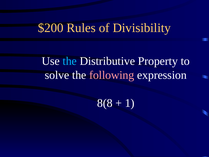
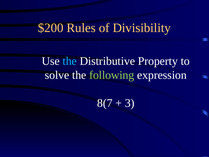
following colour: pink -> light green (112, 75)
8(8: 8(8 -> 8(7 (105, 103)
1: 1 -> 3 (130, 103)
